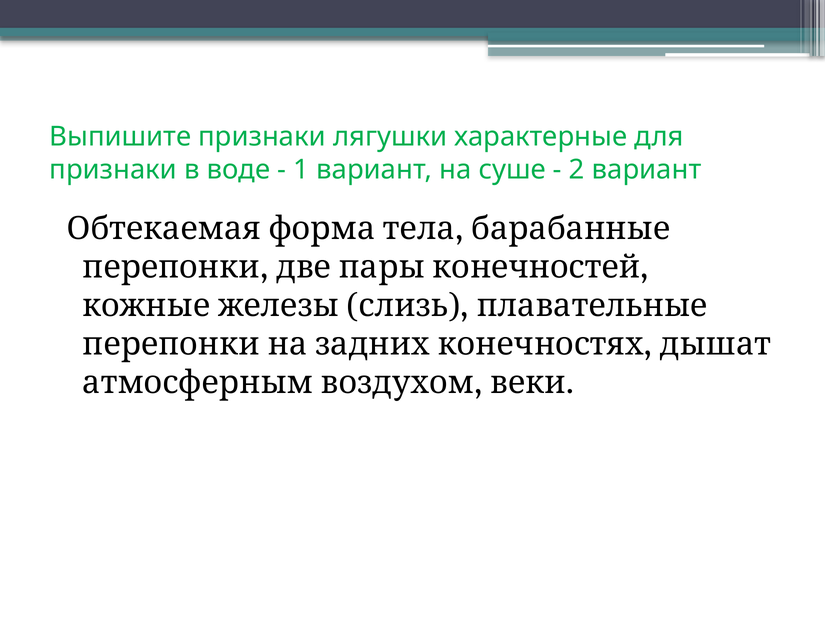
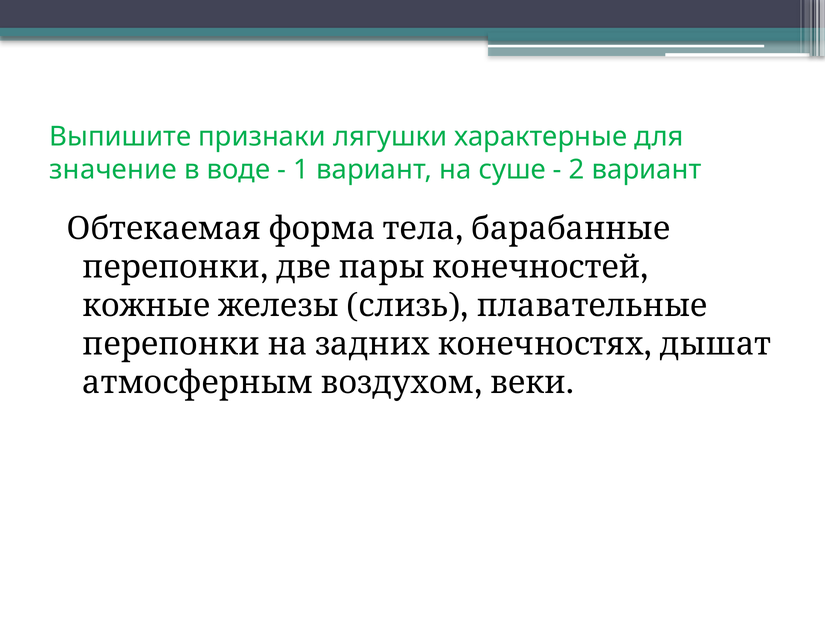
признаки: признаки -> значение (113, 170)
